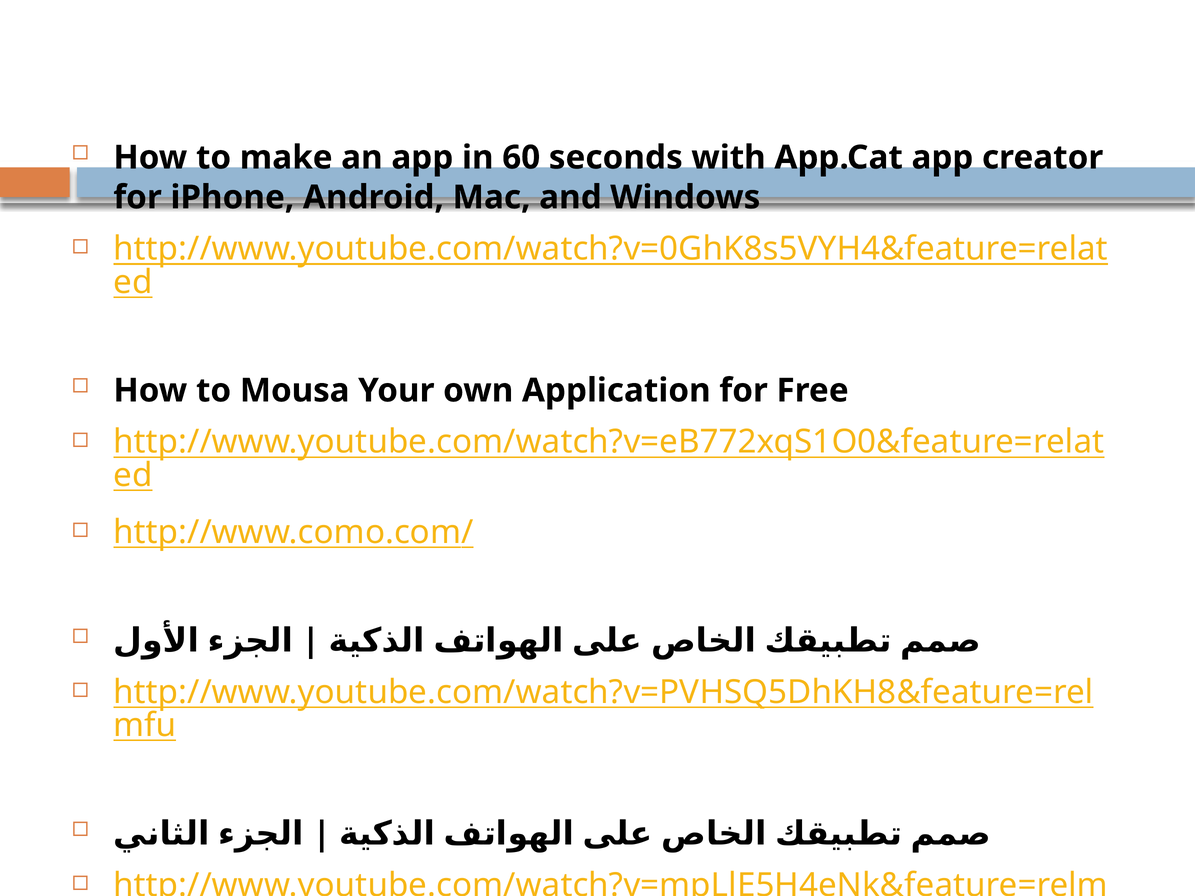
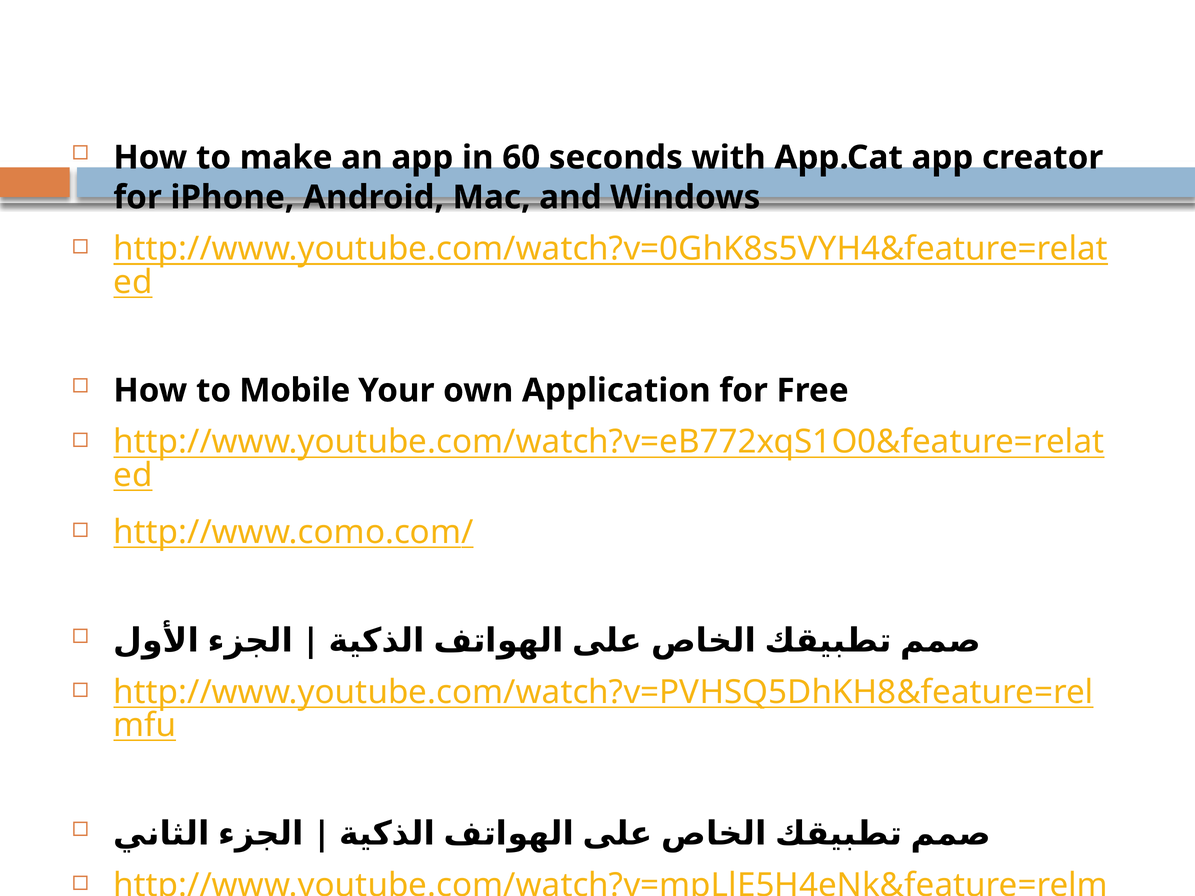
to Mousa: Mousa -> Mobile (295, 391)
